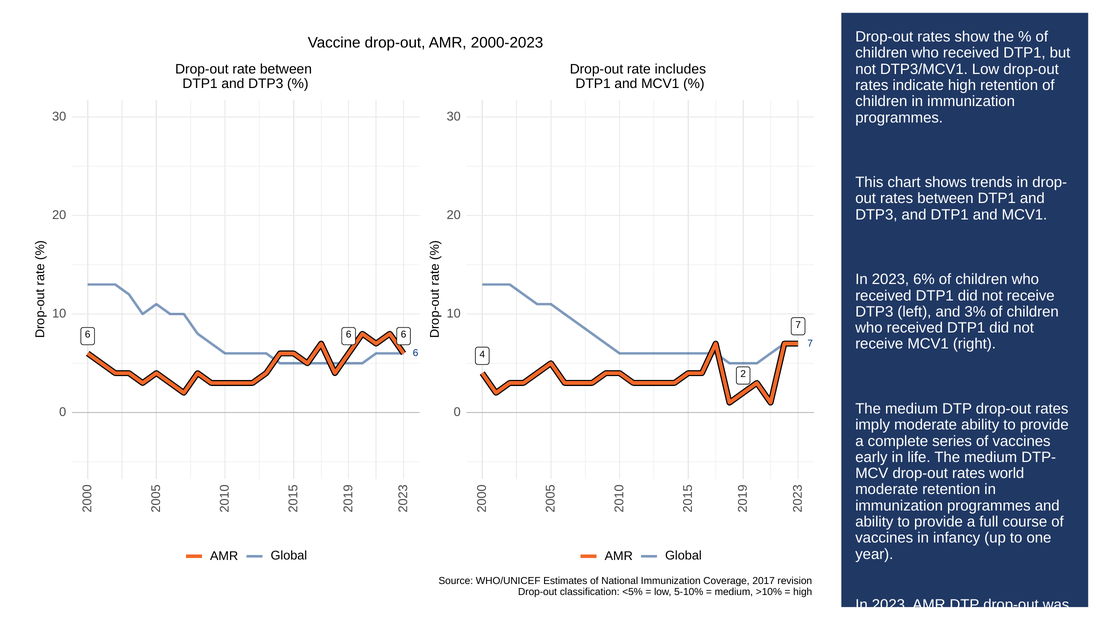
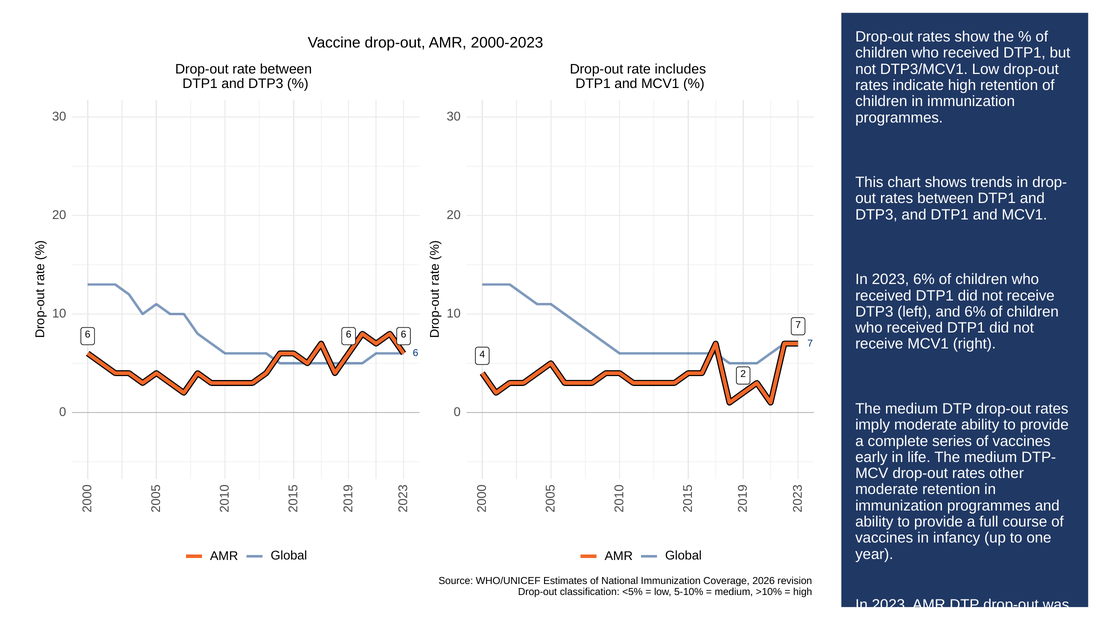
and 3%: 3% -> 6% (975, 312)
world: world -> other (1007, 473)
2017: 2017 -> 2026 (764, 581)
